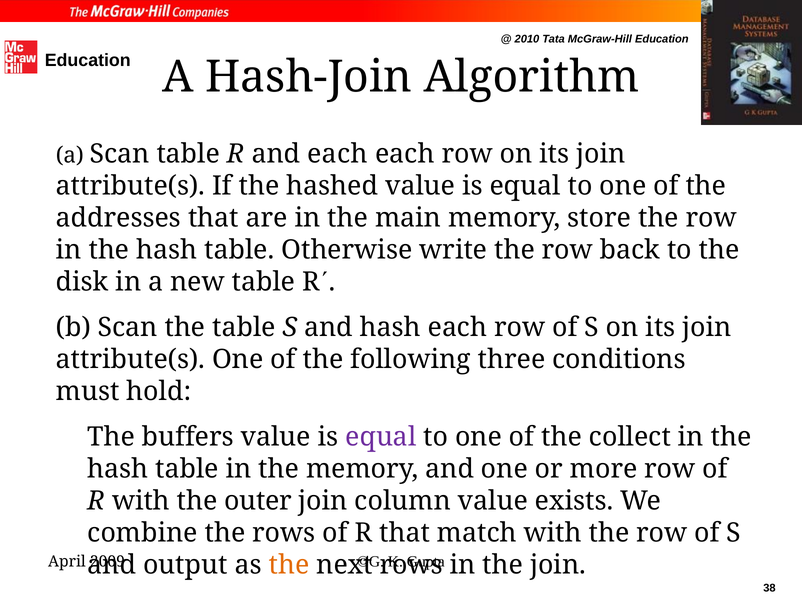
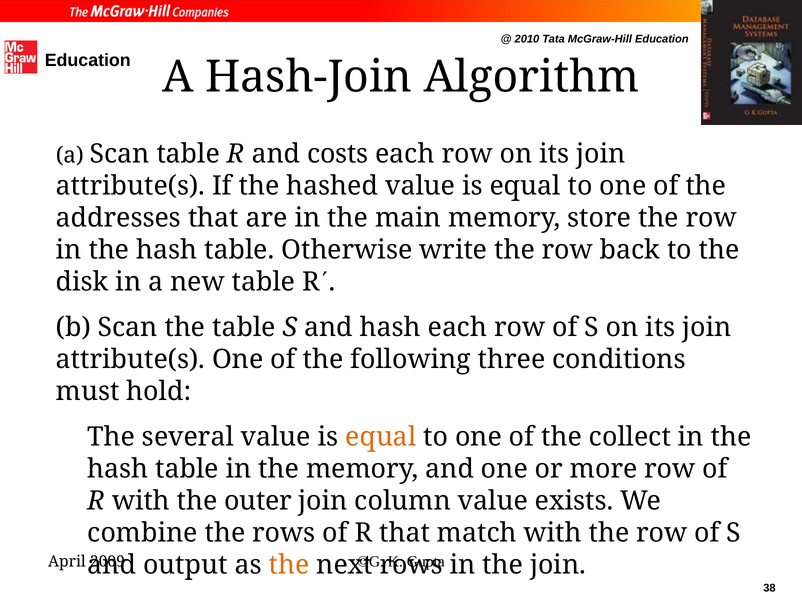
and each: each -> costs (338, 154)
buffers: buffers -> several (188, 437)
equal colour: purple -> orange (381, 437)
